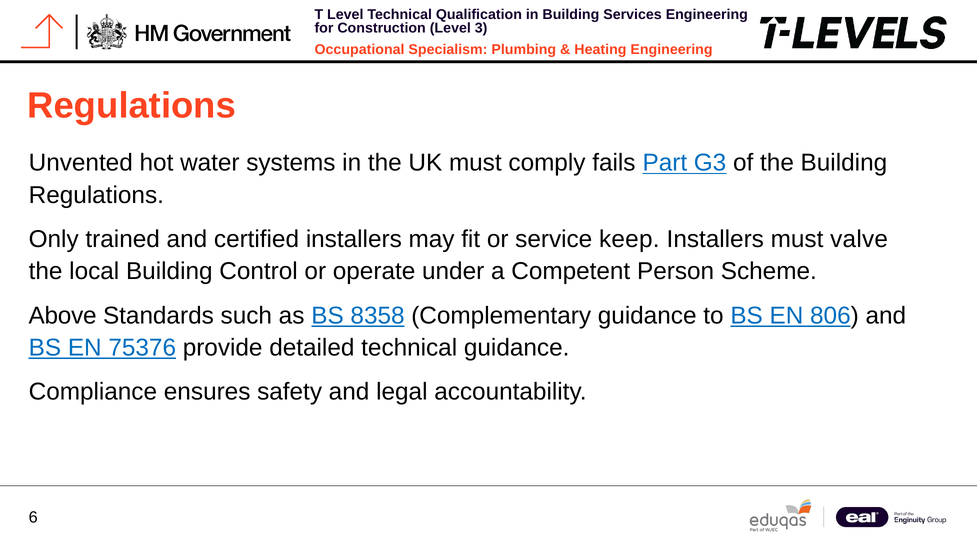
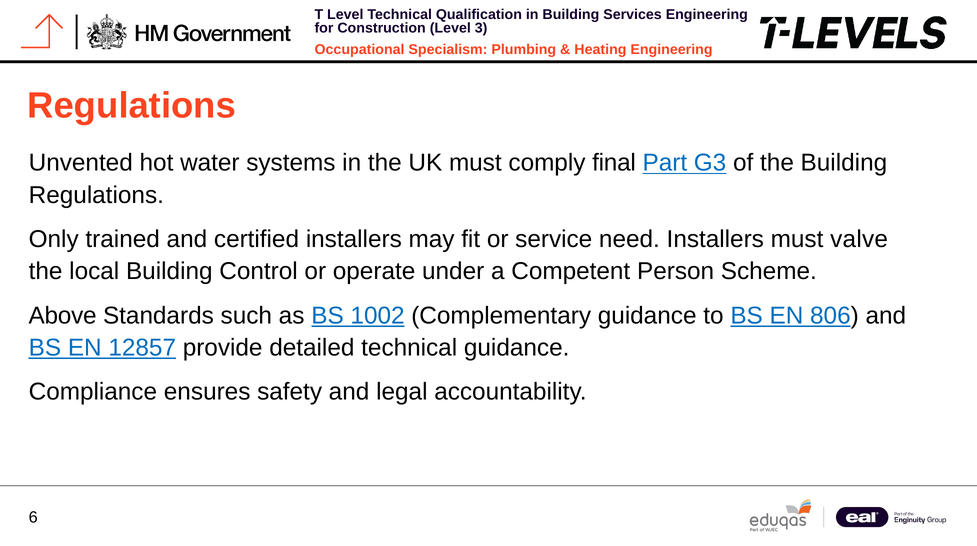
fails: fails -> final (614, 163)
keep: keep -> need (629, 239)
8358: 8358 -> 1002 (378, 316)
75376: 75376 -> 12857 (142, 348)
